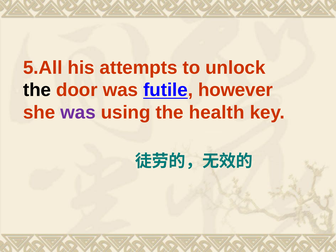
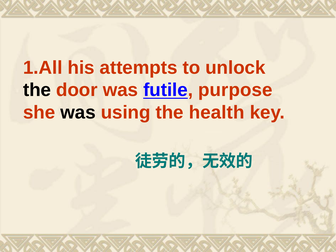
5.All: 5.All -> 1.All (43, 68)
however: however -> purpose (235, 90)
was colour: purple -> black (78, 112)
